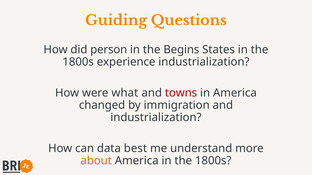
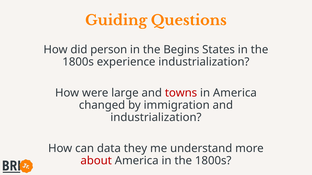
what: what -> large (125, 93)
best: best -> they (135, 149)
about colour: orange -> red (96, 161)
